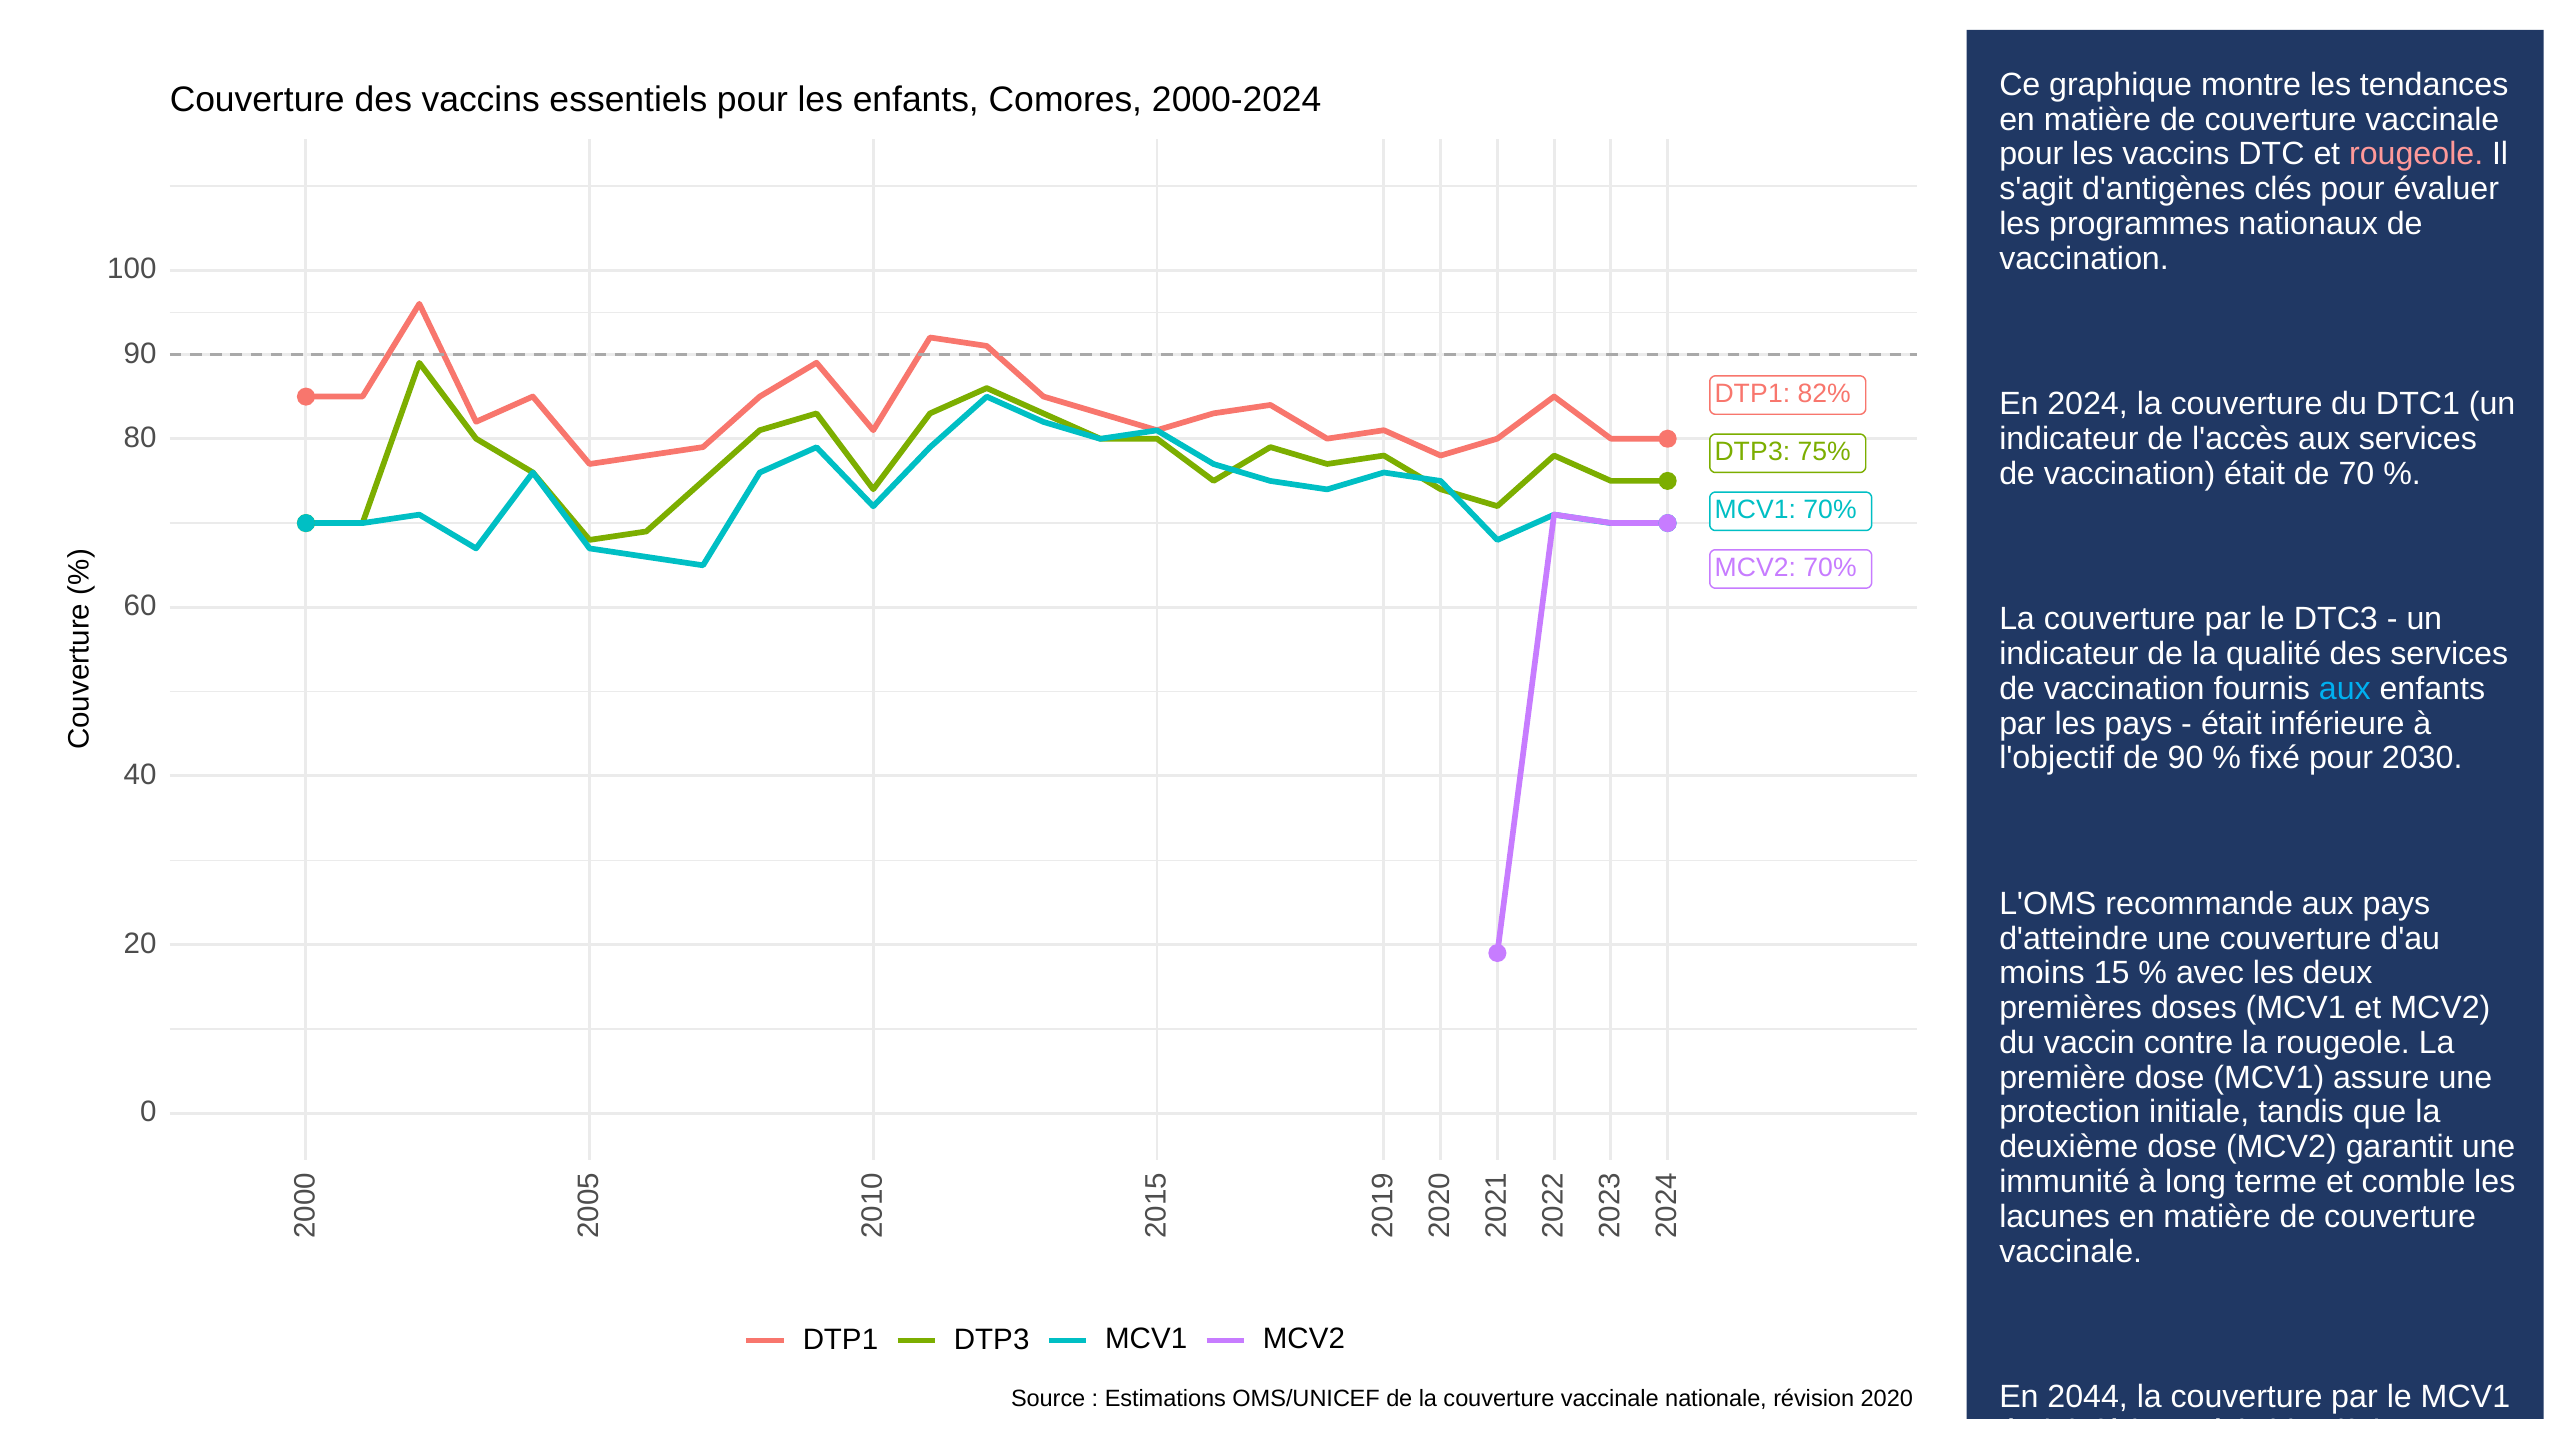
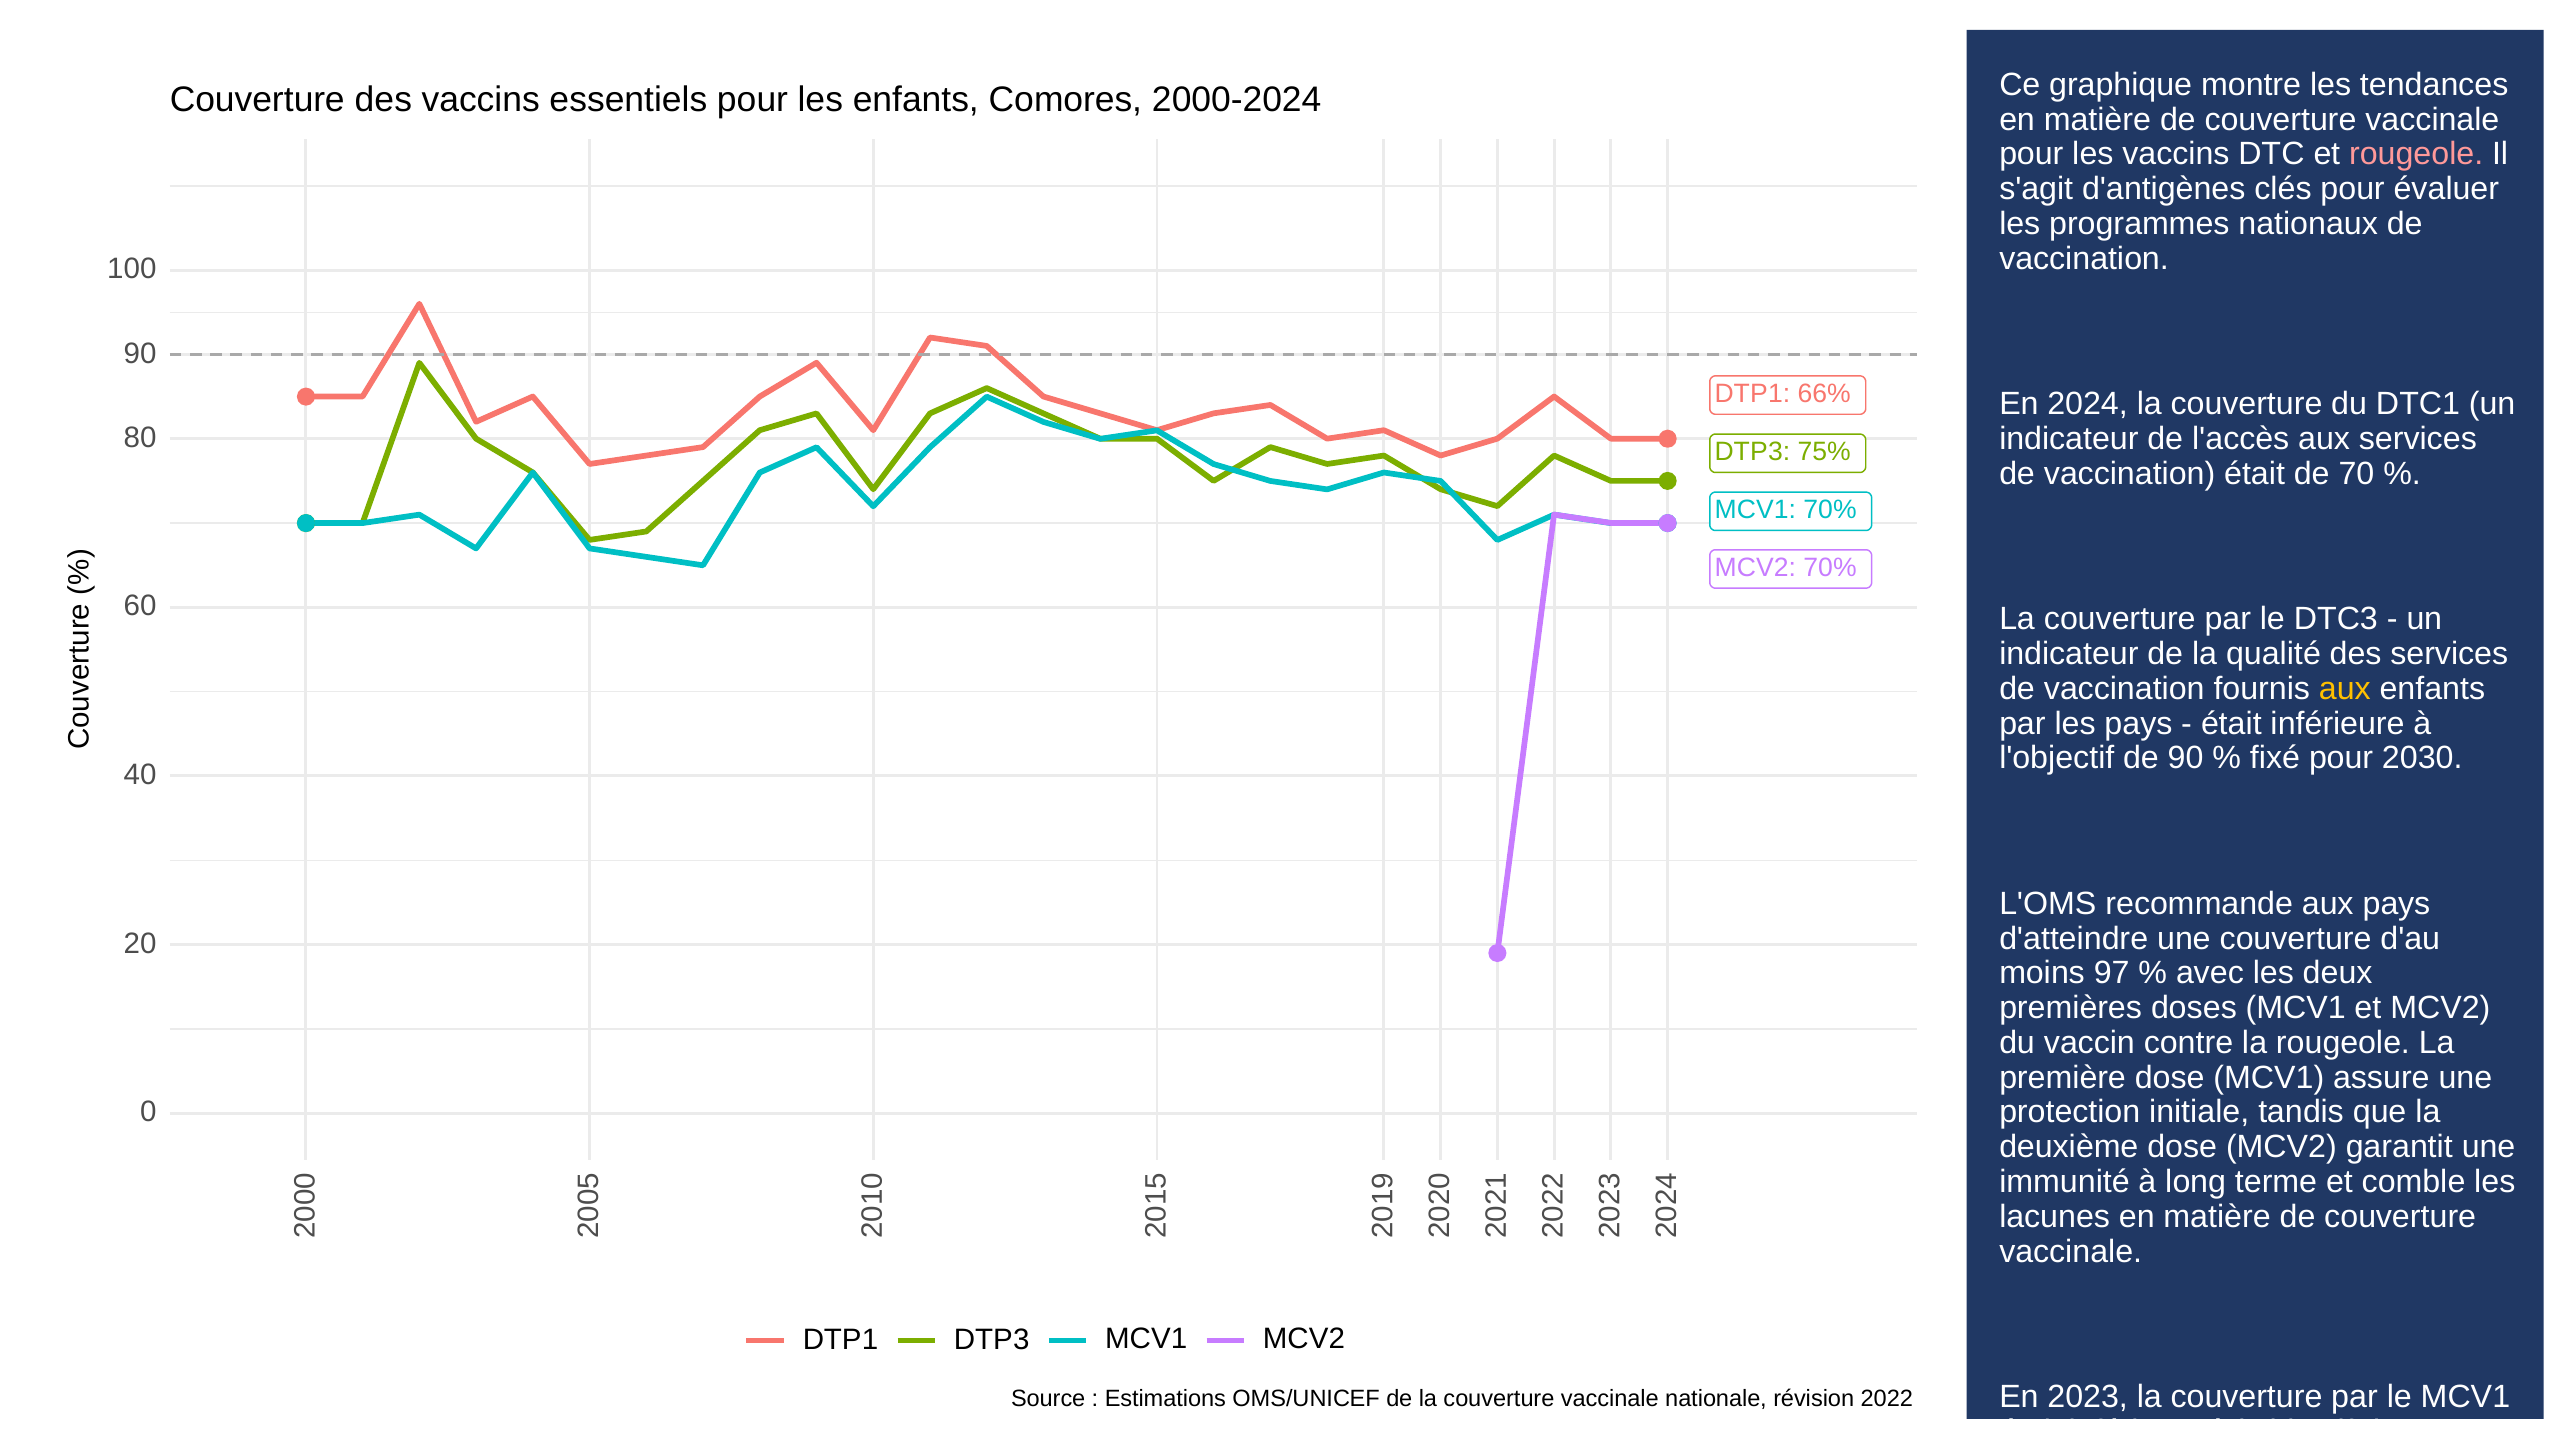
82%: 82% -> 66% (1824, 394)
aux colour: light blue -> yellow (2345, 689)
15: 15 -> 97 (2112, 973)
En 2044: 2044 -> 2023 (2088, 1397)
2020: 2020 -> 2022 (1887, 1399)
